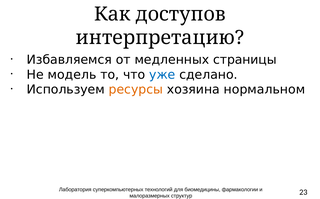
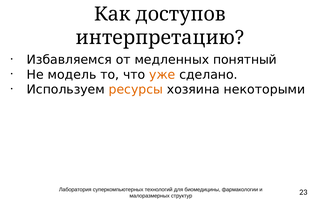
страницы: страницы -> понятный (245, 60)
уже colour: blue -> orange (162, 75)
нормальном: нормальном -> некоторыми (264, 90)
